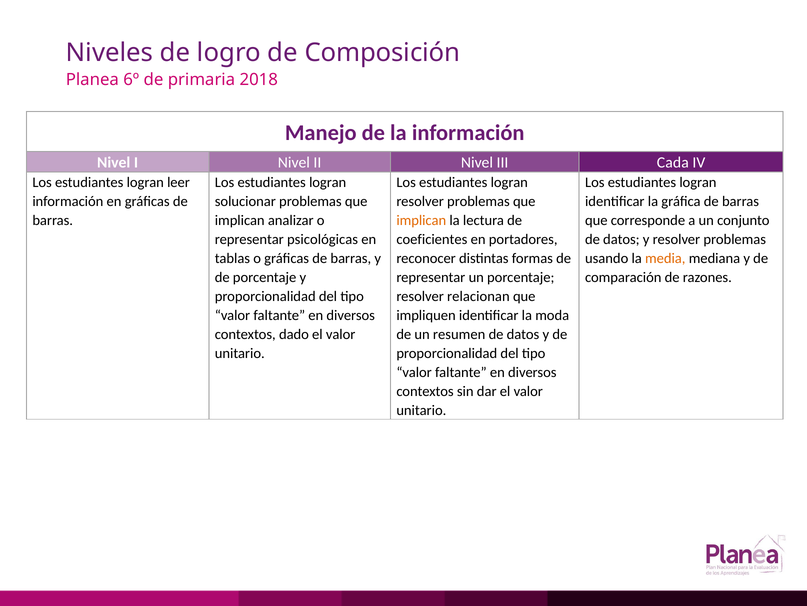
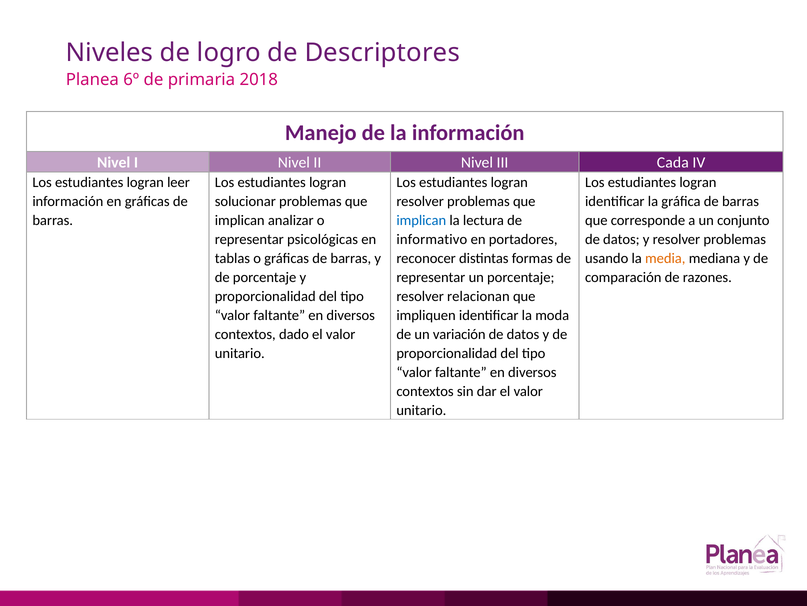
Composición: Composición -> Descriptores (382, 53)
implican colour: orange -> blue (421, 220)
coeficientes: coeficientes -> informativo (432, 239)
resumen: resumen -> variación (459, 334)
